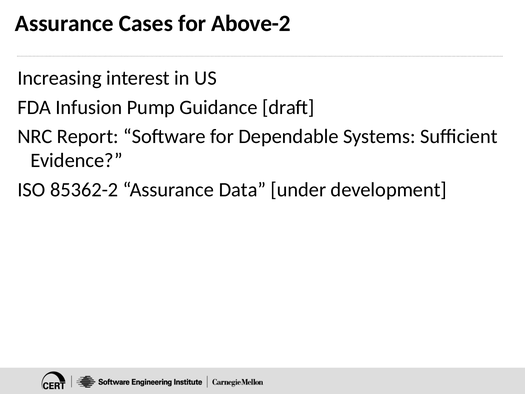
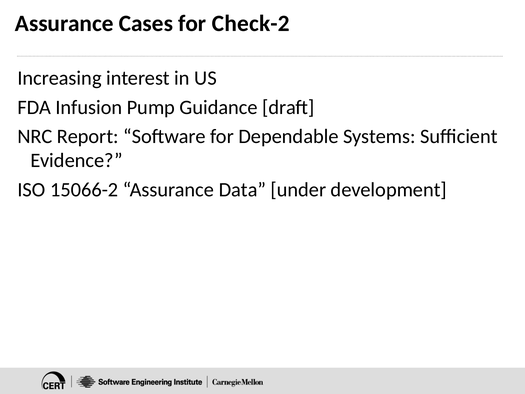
Above-2: Above-2 -> Check-2 (251, 23)
85362-2: 85362-2 -> 15066-2 (84, 189)
